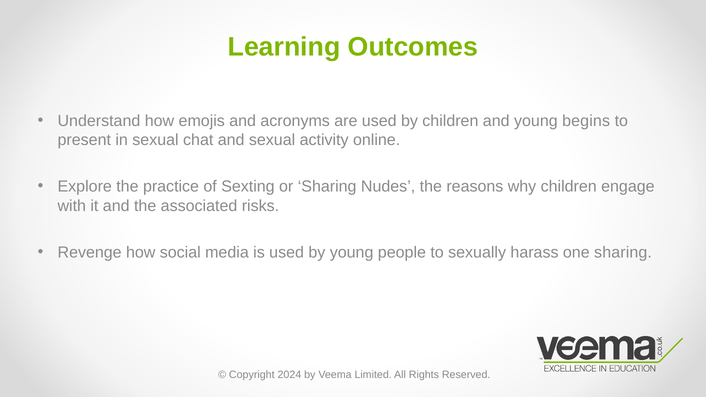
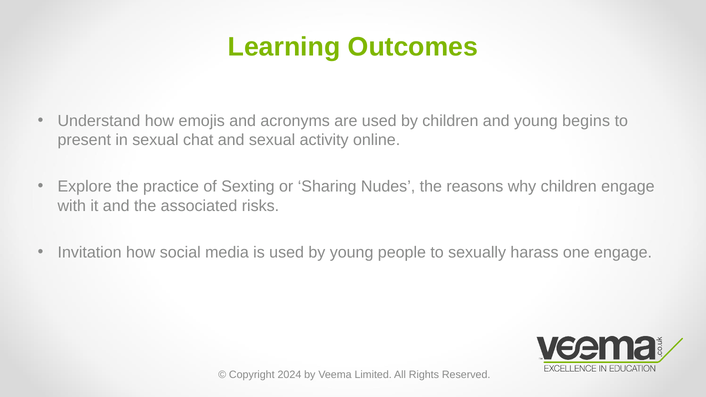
Revenge: Revenge -> Invitation (90, 252)
one sharing: sharing -> engage (623, 252)
